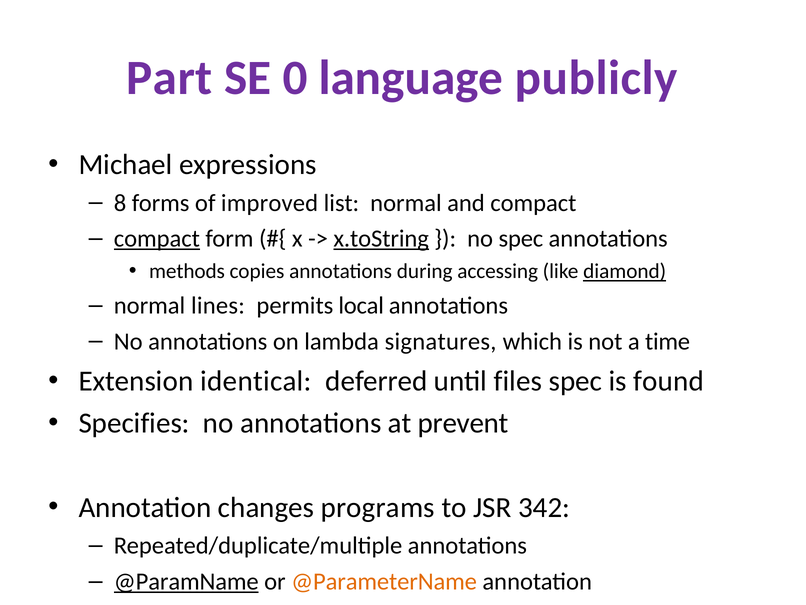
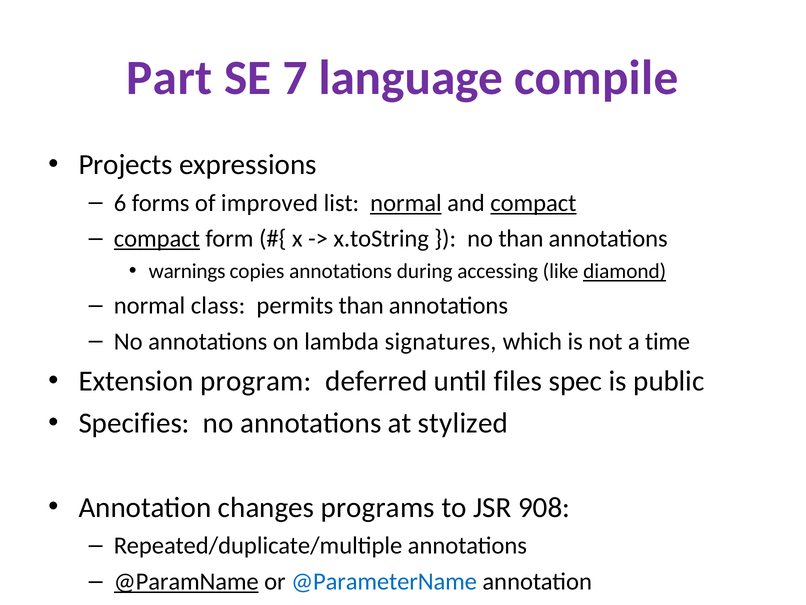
0: 0 -> 7 (295, 78)
publicly: publicly -> compile (596, 78)
Michael: Michael -> Projects (126, 165)
8: 8 -> 6 (120, 203)
normal underline: none -> present (406, 203)
compact underline: none -> present (533, 203)
x.toString underline: present -> none (381, 239)
no spec: spec -> than (521, 239)
methods: methods -> warnings (187, 271)
lines: lines -> class (218, 305)
permits local: local -> than (361, 305)
identical: identical -> program (256, 381)
found: found -> public (669, 381)
prevent: prevent -> stylized (463, 423)
342: 342 -> 908 (544, 507)
@ParameterName colour: orange -> blue (384, 581)
